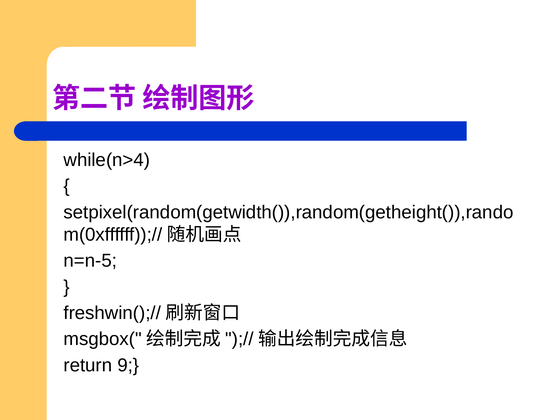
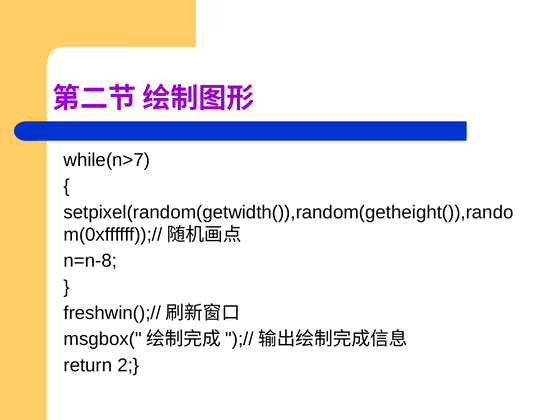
while(n>4: while(n>4 -> while(n>7 (107, 160)
n=n-5: n=n-5 -> n=n-8 (90, 261)
9: 9 -> 2 (128, 365)
